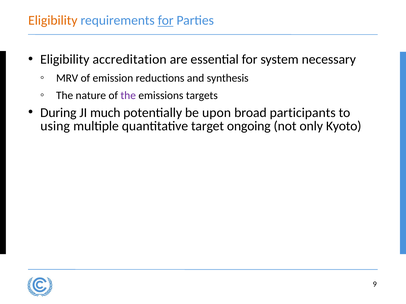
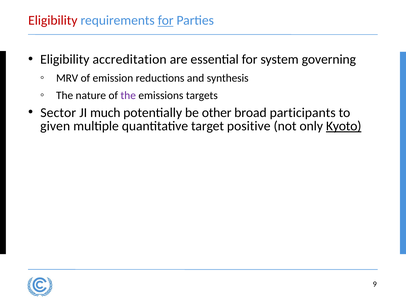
Eligibility colour: orange -> red (53, 20)
necessary: necessary -> governing (329, 60)
During: During -> Sector (58, 113)
upon: upon -> other (217, 113)
using: using -> given (55, 126)
ongoing: ongoing -> positive (249, 126)
Kyoto underline: none -> present (344, 126)
